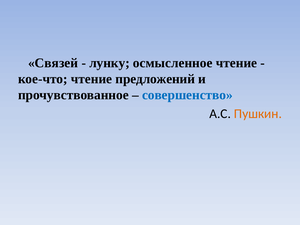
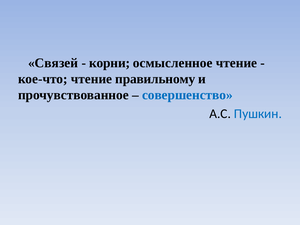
лунку: лунку -> корни (110, 63)
предложений: предложений -> правильному (155, 79)
Пушкин colour: orange -> blue (258, 114)
